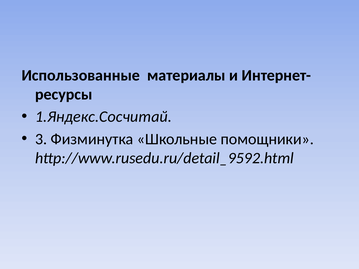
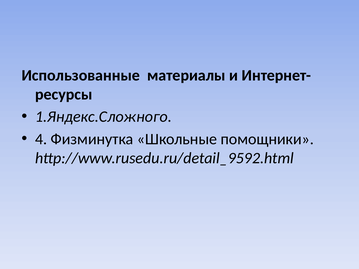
1.Яндекс.Сосчитай: 1.Яндекс.Сосчитай -> 1.Яндекс.Сложного (103, 117)
3: 3 -> 4 (41, 139)
